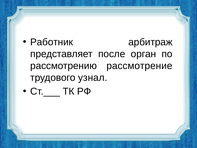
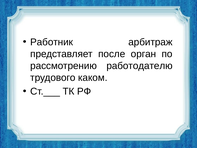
рассмотрение: рассмотрение -> работодателю (140, 66)
узнал: узнал -> каком (93, 78)
